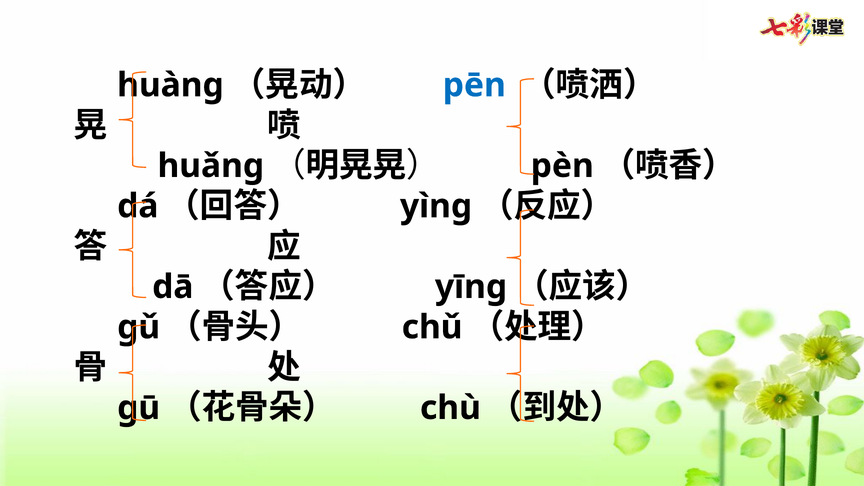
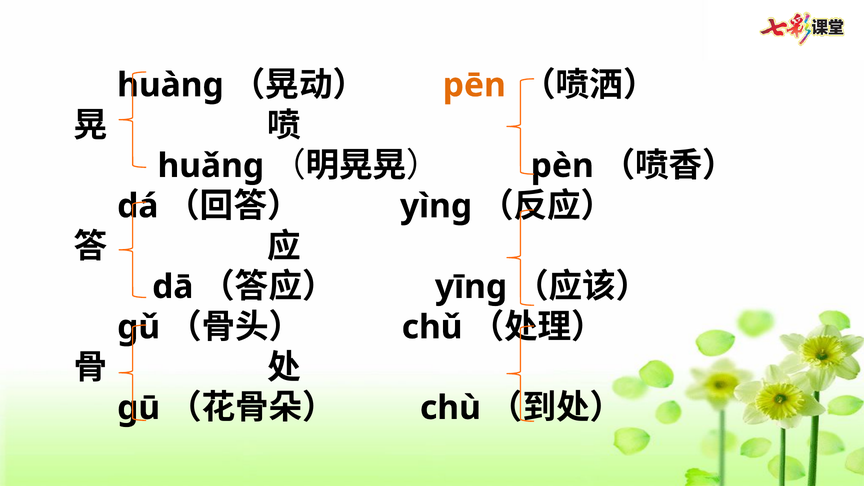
pēn colour: blue -> orange (474, 85)
